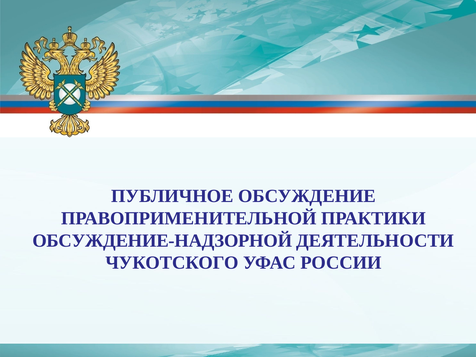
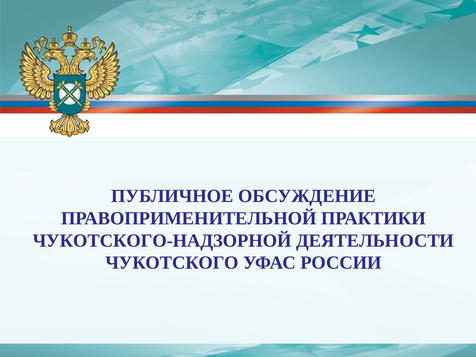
ОБСУЖДЕНИЕ-НАДЗОРНОЙ: ОБСУЖДЕНИЕ-НАДЗОРНОЙ -> ЧУКОТСКОГО-НАДЗОРНОЙ (162, 241)
